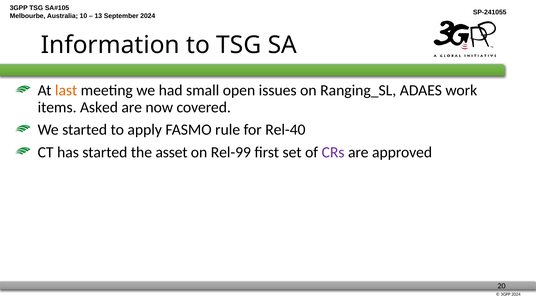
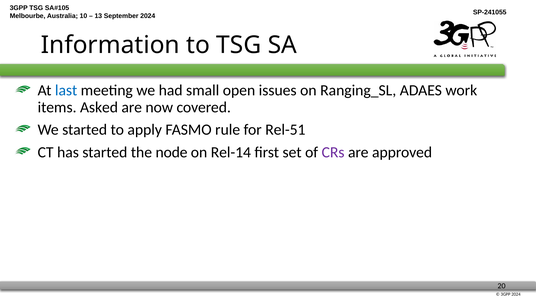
last colour: orange -> blue (66, 91)
Rel-40: Rel-40 -> Rel-51 (285, 130)
asset: asset -> node (172, 152)
Rel-99: Rel-99 -> Rel-14 (231, 152)
